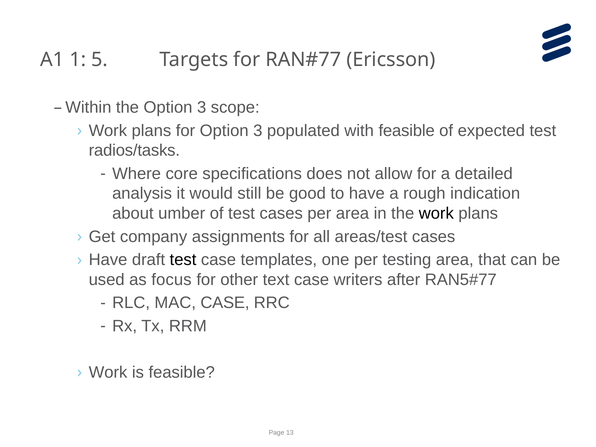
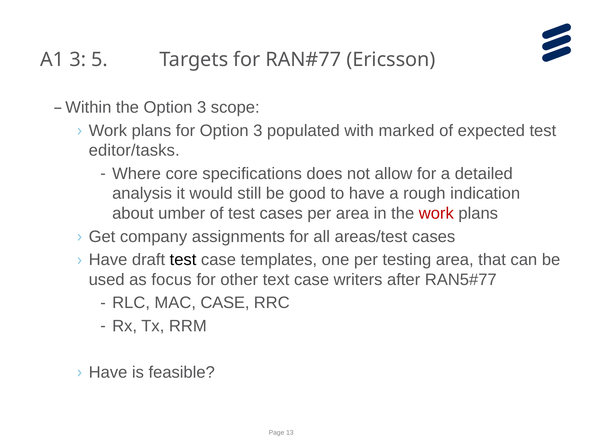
A1 1: 1 -> 3 (78, 60)
with feasible: feasible -> marked (406, 131)
radios/tasks: radios/tasks -> editor/tasks (134, 150)
work colour: black -> red (436, 213)
Work: Work -> Have (108, 372)
